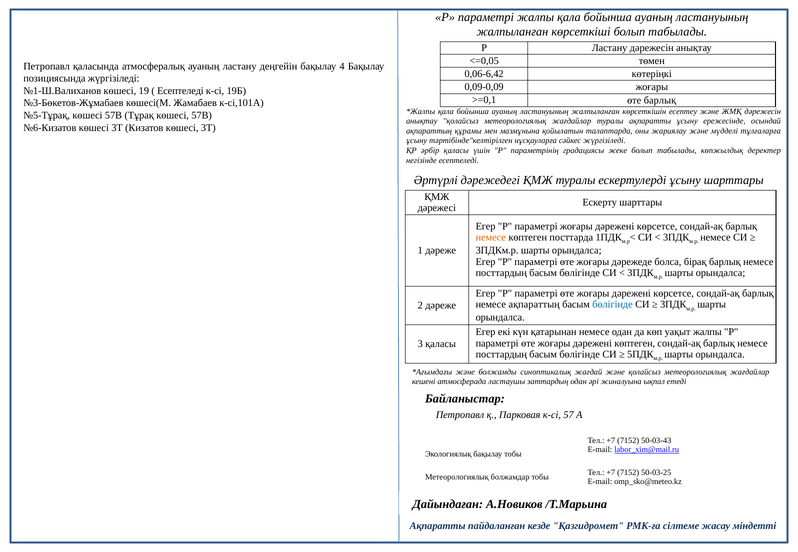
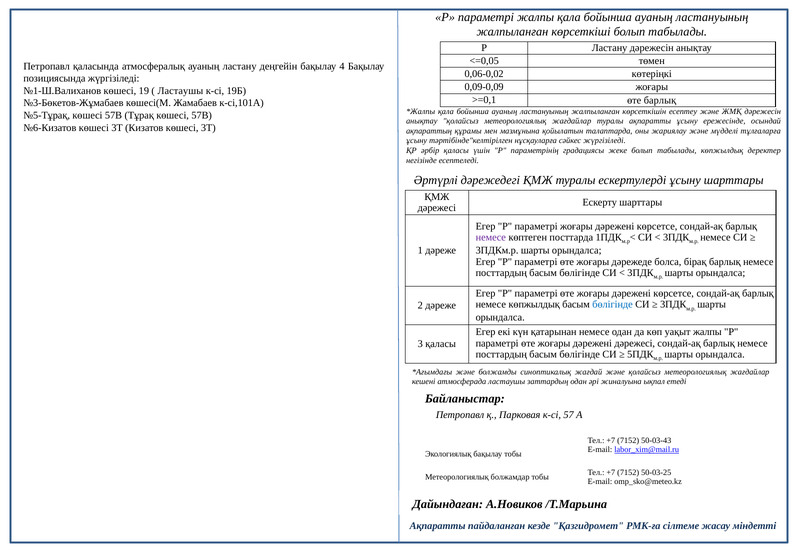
0,06-6,42: 0,06-6,42 -> 0,06-0,02 (484, 74)
Есептеледі: Есептеледі -> Ластаушы (180, 91)
немесе colour: orange -> purple (491, 238)
немесе ақпараттың: ақпараттың -> көпжылдық (534, 305)
дәрежені көптеген: көптеген -> дәрежесі (635, 343)
